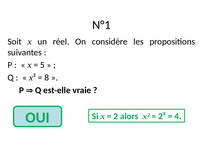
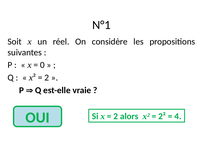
5: 5 -> 0 (42, 65)
8: 8 -> 2 (47, 78)
